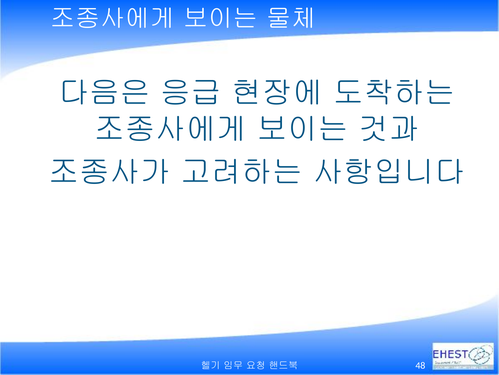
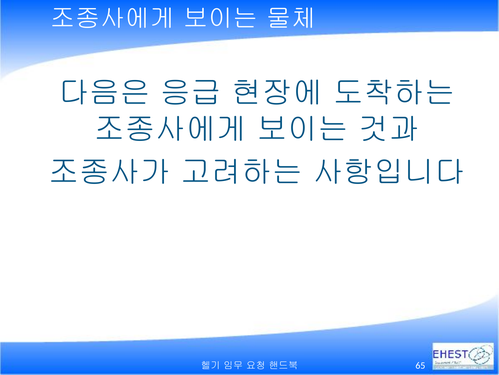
48: 48 -> 65 (420, 365)
